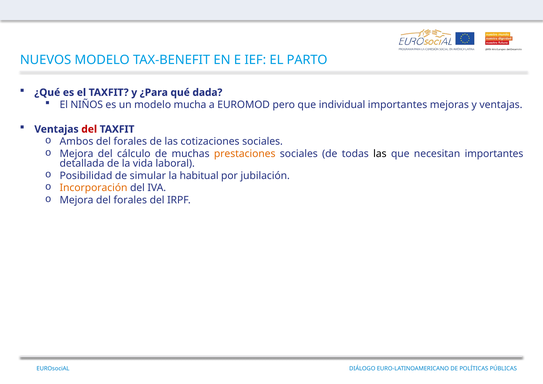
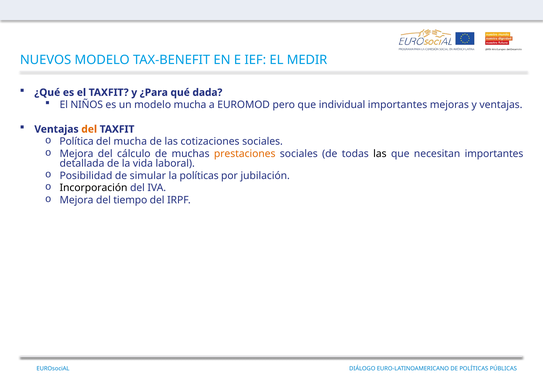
PARTO: PARTO -> MEDIR (307, 60)
del colour: red -> orange (89, 129)
Ambos: Ambos -> Política (77, 142)
forales: forales -> mucha (130, 142)
la habitual: habitual -> políticas (199, 176)
Incorporación colour: orange -> black (94, 188)
Mejora del forales: forales -> tiempo (130, 200)
